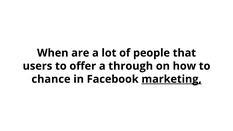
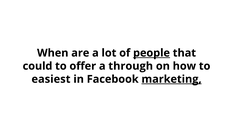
people underline: none -> present (151, 53)
users: users -> could (37, 66)
chance: chance -> easiest (51, 79)
